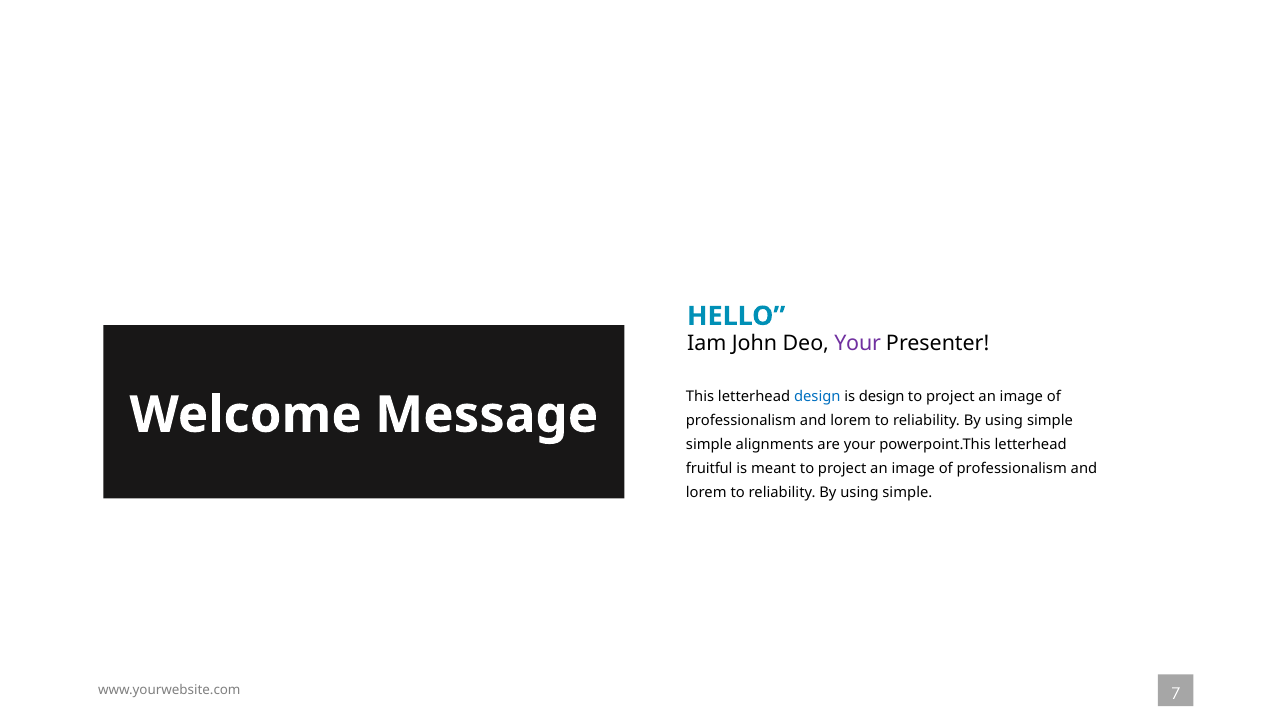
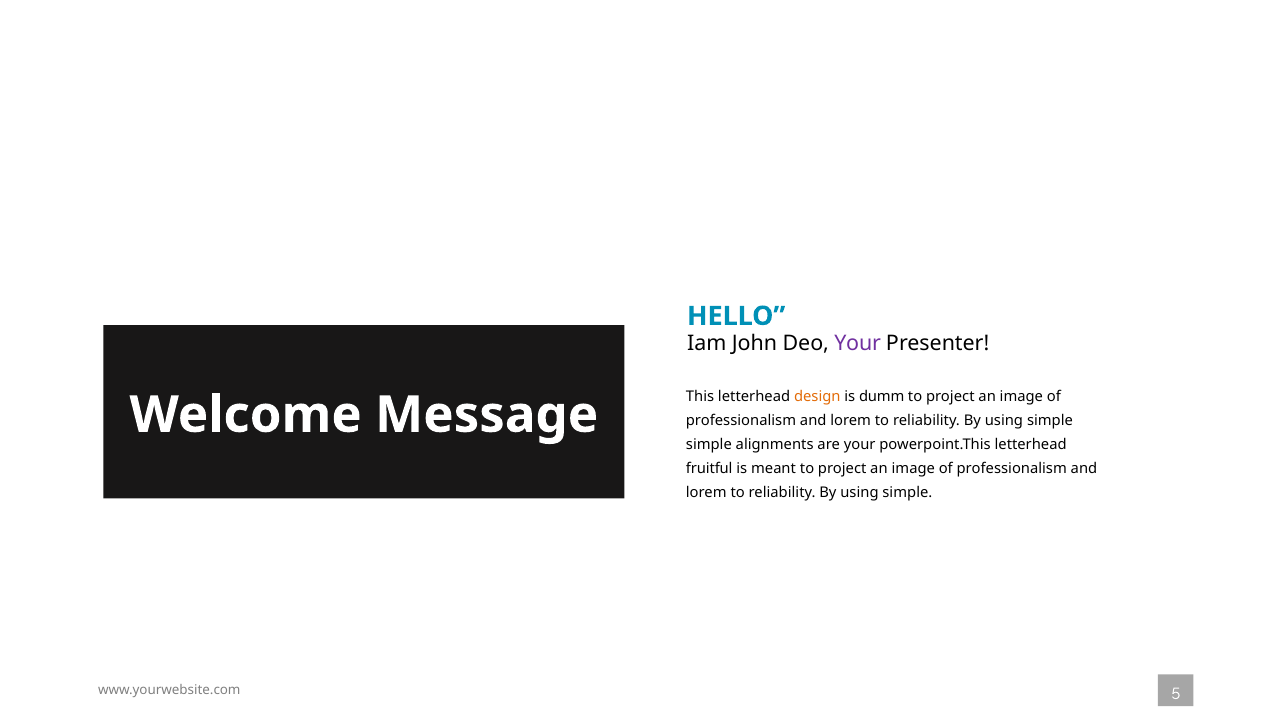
design colour: blue -> orange (817, 397)
is design: design -> dumm (882, 397)
7: 7 -> 5 (1176, 692)
